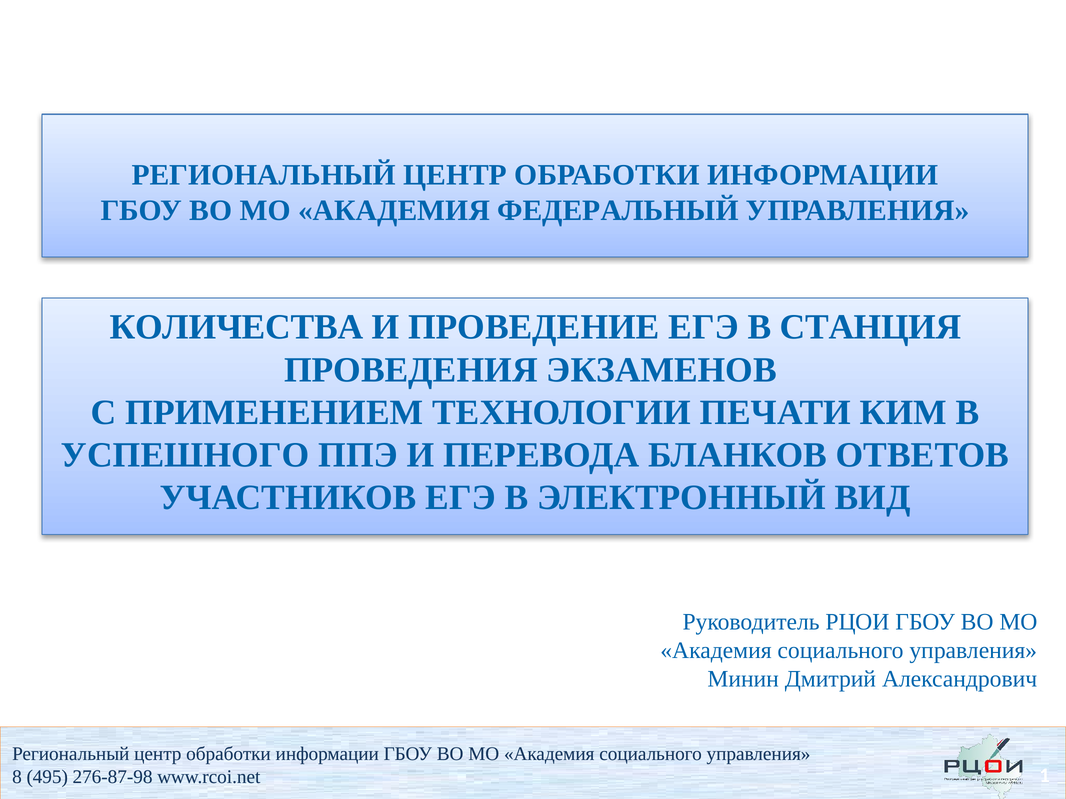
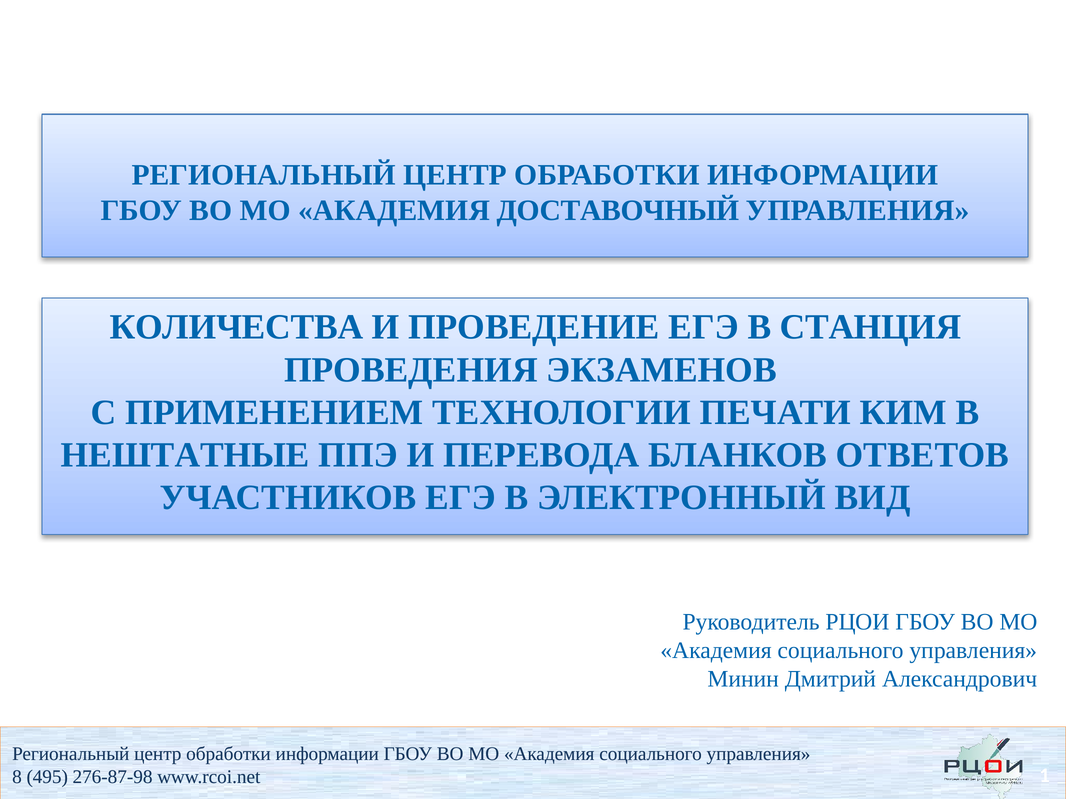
ФЕДЕРАЛЬНЫЙ: ФЕДЕРАЛЬНЫЙ -> ДОСТАВОЧНЫЙ (618, 211)
УСПЕШНОГО: УСПЕШНОГО -> НЕШТАТНЫЕ (185, 455)
